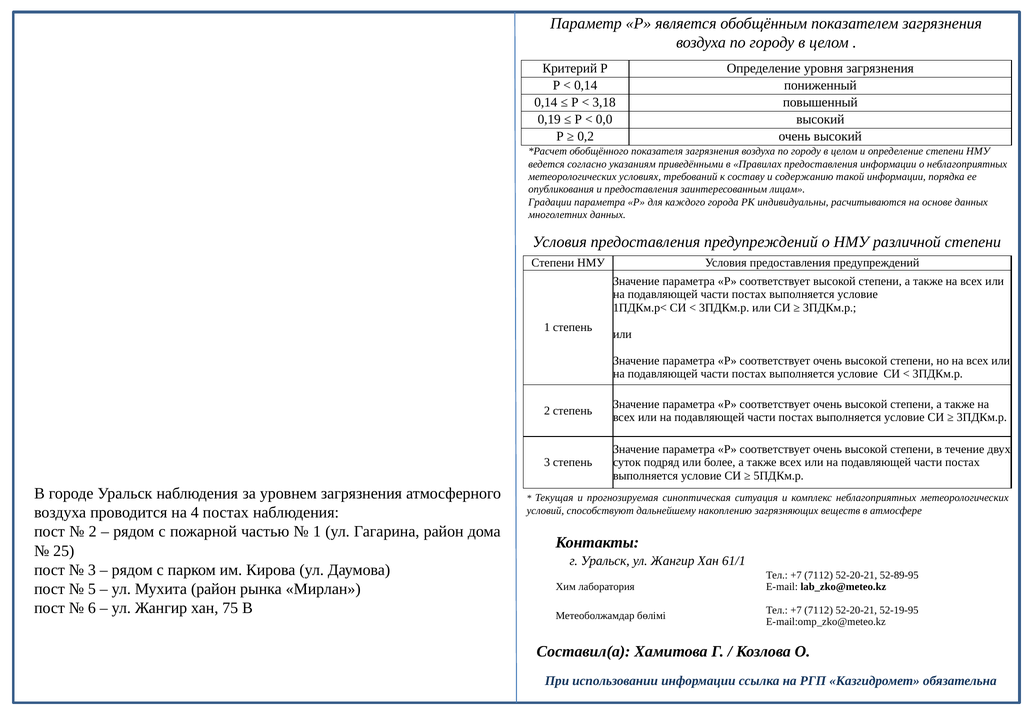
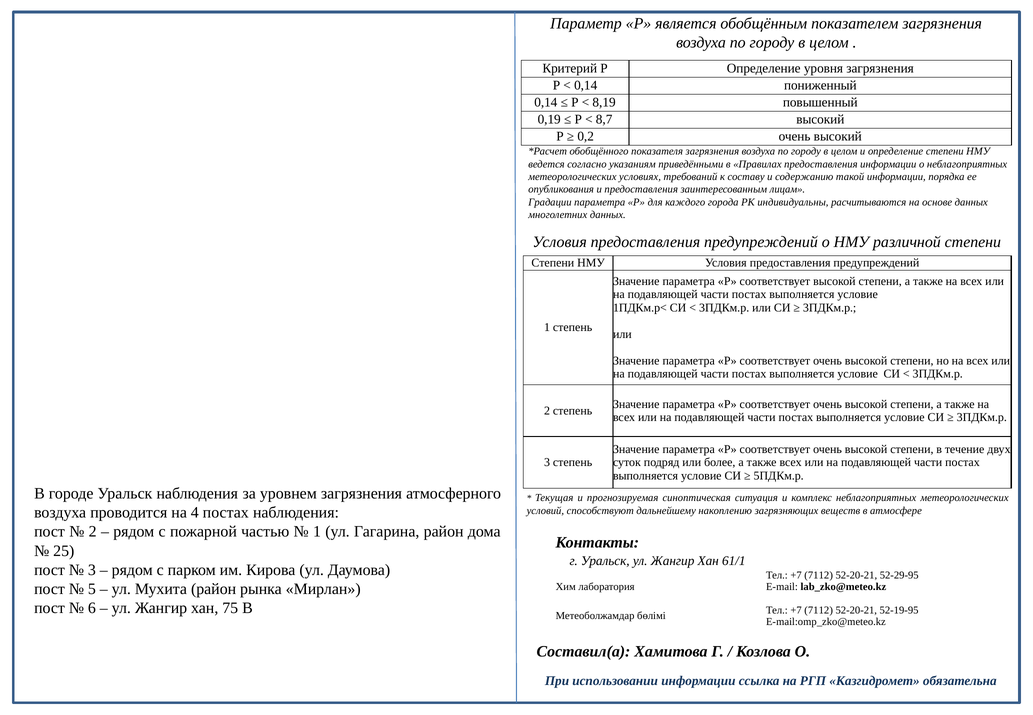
3,18: 3,18 -> 8,19 (604, 103)
0,0: 0,0 -> 8,7 (604, 120)
52-89-95: 52-89-95 -> 52-29-95 (899, 575)
